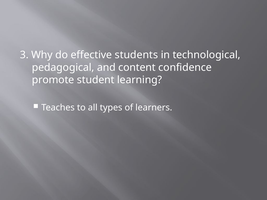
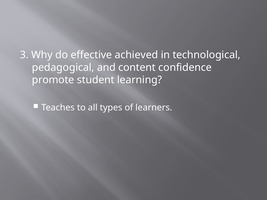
students: students -> achieved (136, 55)
